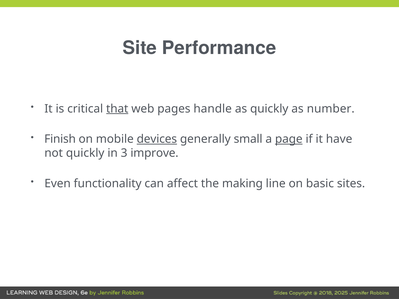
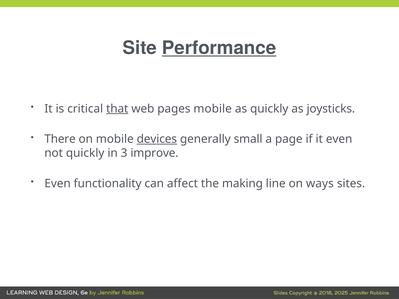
Performance underline: none -> present (219, 48)
pages handle: handle -> mobile (213, 109)
number: number -> joysticks (331, 109)
Finish: Finish -> There (60, 139)
page underline: present -> none (289, 139)
it have: have -> even (339, 139)
basic: basic -> ways (320, 184)
